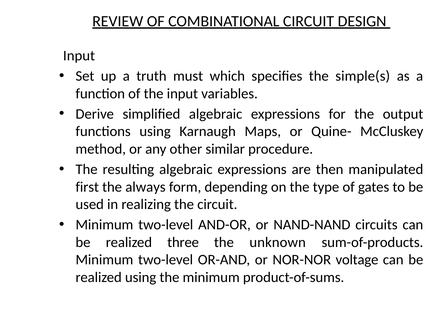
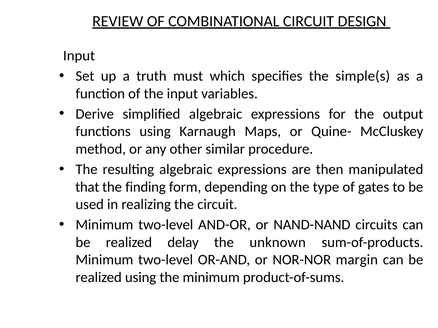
first: first -> that (87, 187)
always: always -> finding (146, 187)
three: three -> delay (183, 243)
voltage: voltage -> margin (357, 260)
